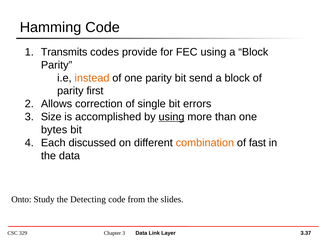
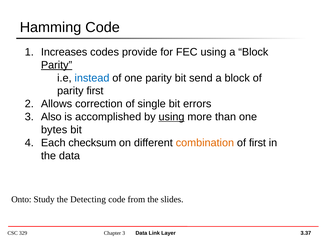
Transmits: Transmits -> Increases (64, 52)
Parity underline: none -> present (57, 65)
instead colour: orange -> blue (92, 78)
Size: Size -> Also (51, 117)
discussed: discussed -> checksum (92, 143)
of fast: fast -> first (257, 143)
